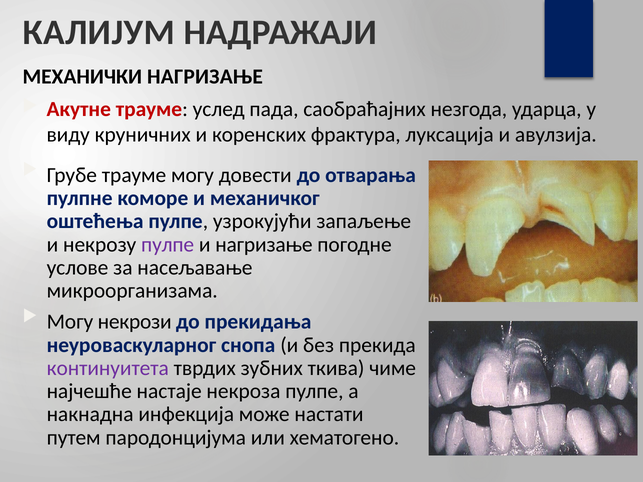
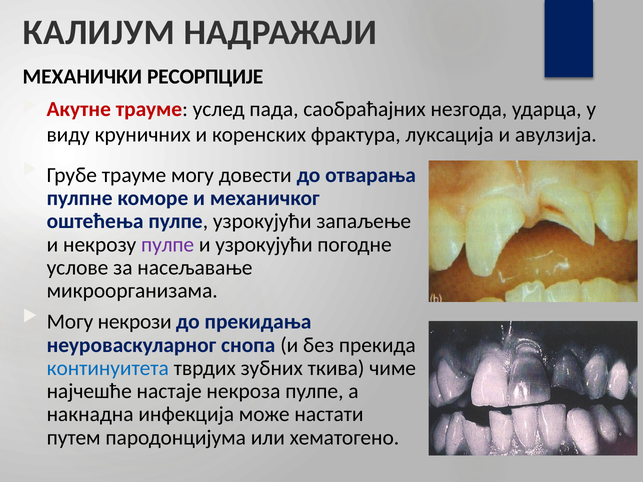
МЕХАНИЧКИ НАГРИЗАЊЕ: НАГРИЗАЊЕ -> РЕСОРПЦИЈЕ (205, 77)
и нагризање: нагризање -> узрокујући (264, 245)
континуитета colour: purple -> blue (108, 368)
